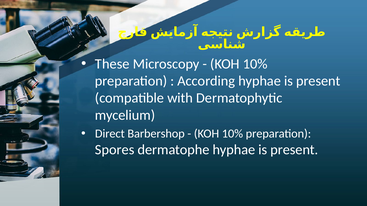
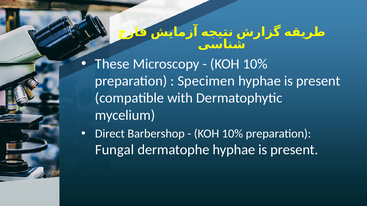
According: According -> Specimen (206, 81)
Spores: Spores -> Fungal (115, 150)
